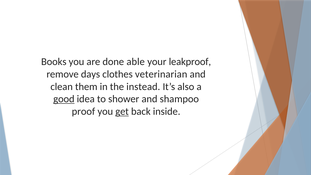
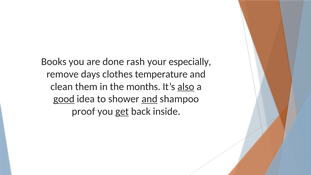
able: able -> rash (136, 62)
leakproof: leakproof -> especially (190, 62)
veterinarian: veterinarian -> temperature (161, 74)
instead: instead -> months (143, 87)
also underline: none -> present (186, 87)
and underline: none -> present (150, 99)
